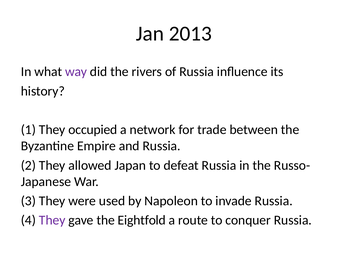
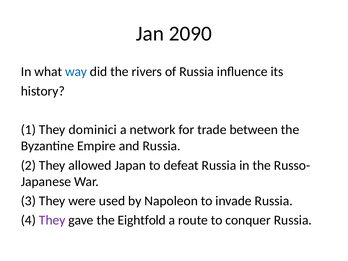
2013: 2013 -> 2090 (190, 34)
way colour: purple -> blue (76, 72)
occupied: occupied -> dominici (93, 130)
